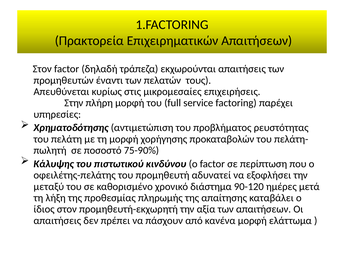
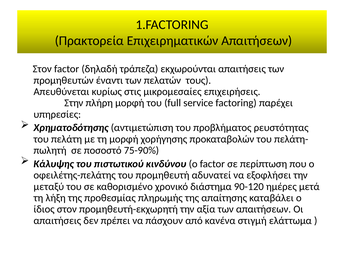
κανένα μορφή: μορφή -> στιγμή (252, 221)
